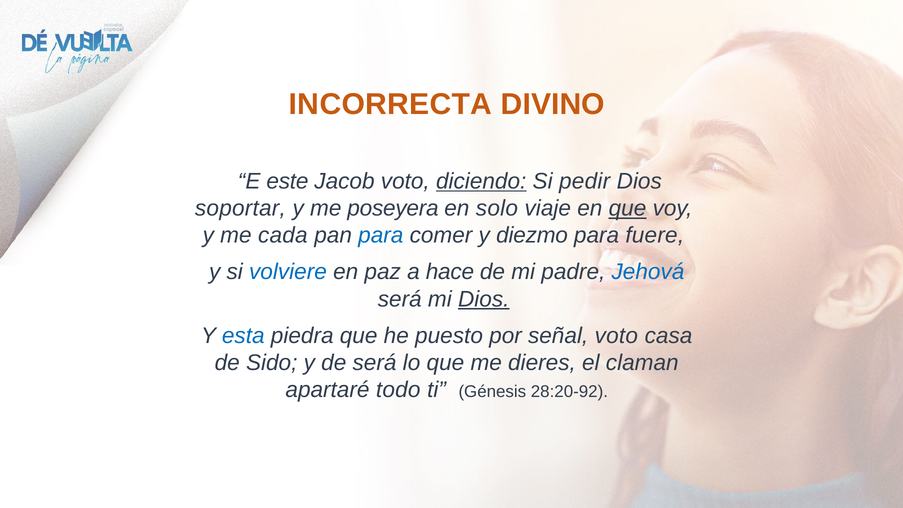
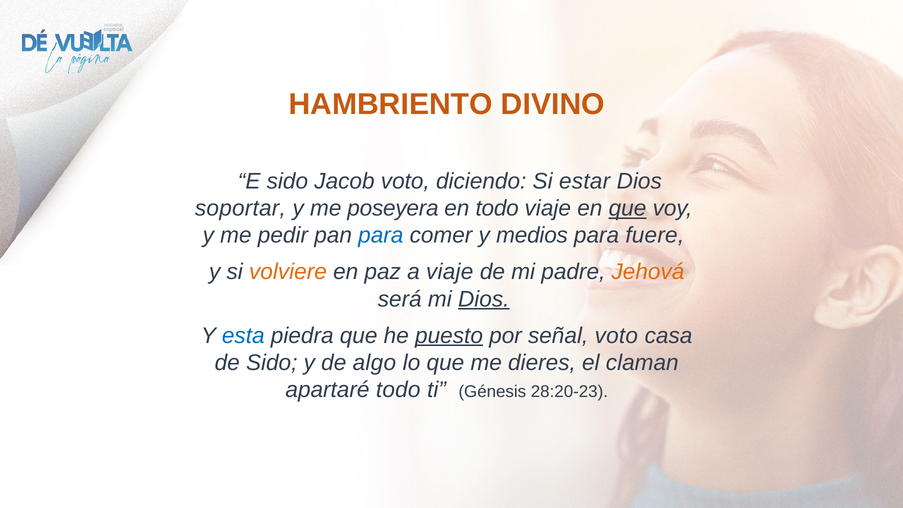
INCORRECTA: INCORRECTA -> HAMBRIENTO (391, 104)
E este: este -> sido (287, 181)
diciendo underline: present -> none (481, 181)
pedir: pedir -> estar (585, 181)
en solo: solo -> todo (497, 208)
cada: cada -> pedir (283, 236)
diezmo: diezmo -> medios (532, 236)
volviere colour: blue -> orange (288, 272)
a hace: hace -> viaje (450, 272)
Jehová colour: blue -> orange (648, 272)
puesto underline: none -> present (449, 336)
de será: será -> algo (374, 363)
28:20-92: 28:20-92 -> 28:20-23 (569, 392)
